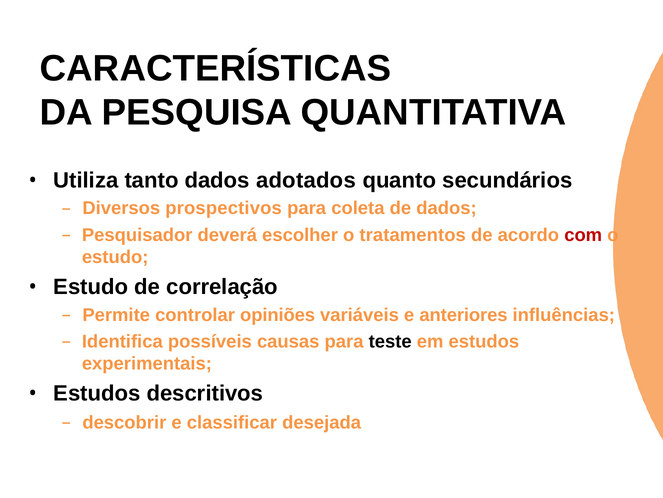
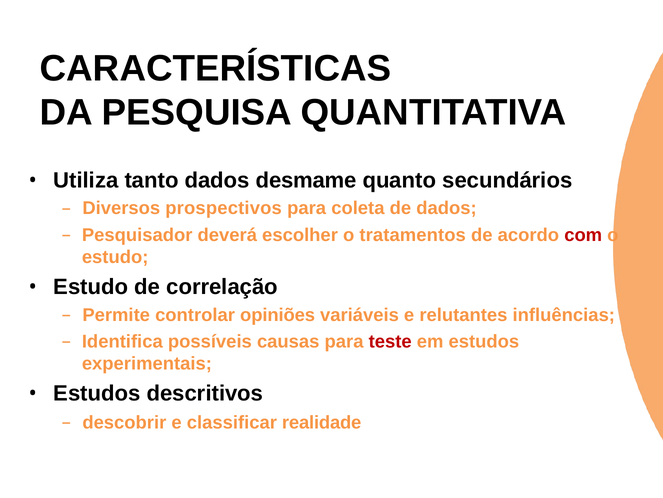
adotados: adotados -> desmame (306, 180)
anteriores: anteriores -> relutantes (463, 315)
teste colour: black -> red (390, 341)
desejada: desejada -> realidade (322, 422)
